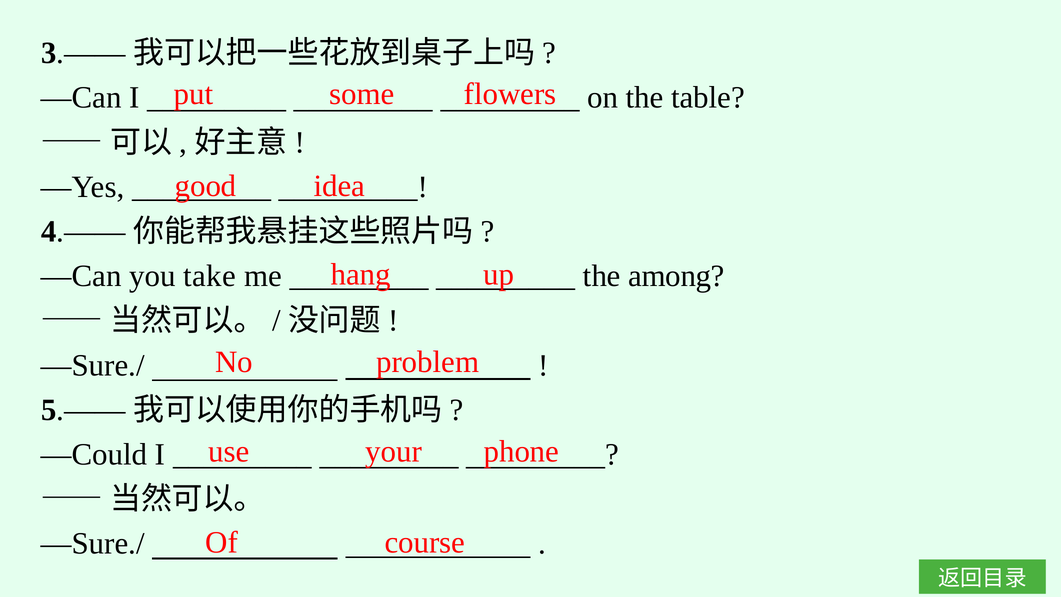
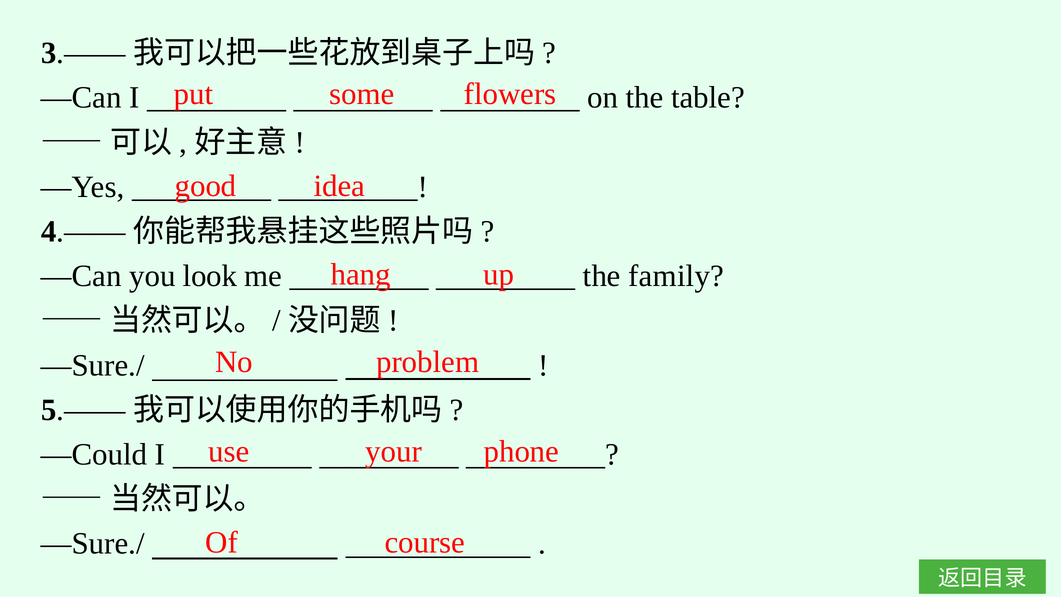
take: take -> look (210, 276)
among: among -> family (676, 276)
